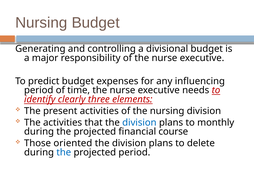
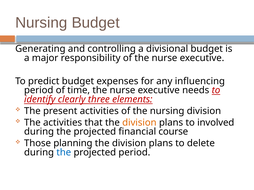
division colour: blue -> orange (139, 123)
monthly: monthly -> involved (216, 123)
oriented: oriented -> planning (73, 144)
